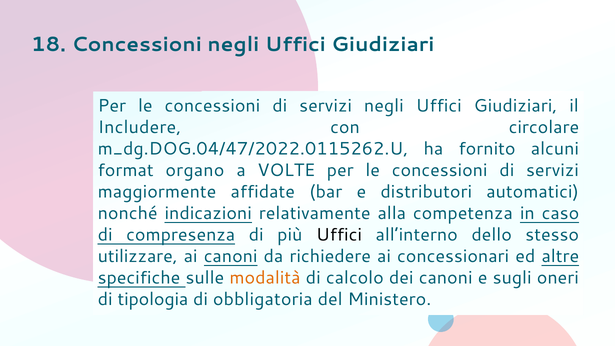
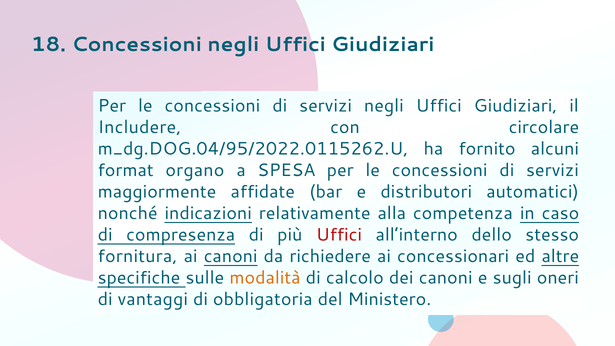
m_dg.DOG.04/47/2022.0115262.U: m_dg.DOG.04/47/2022.0115262.U -> m_dg.DOG.04/95/2022.0115262.U (253, 149)
VOLTE: VOLTE -> SPESA (286, 170)
Uffici colour: black -> red (339, 235)
utilizzare: utilizzare -> fornitura (138, 256)
tipologia: tipologia -> vantaggi (153, 299)
